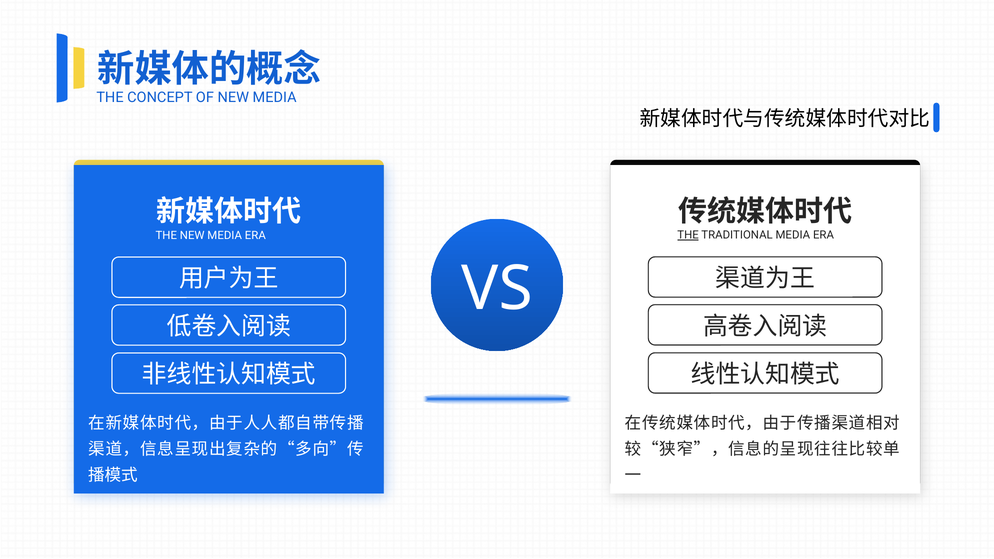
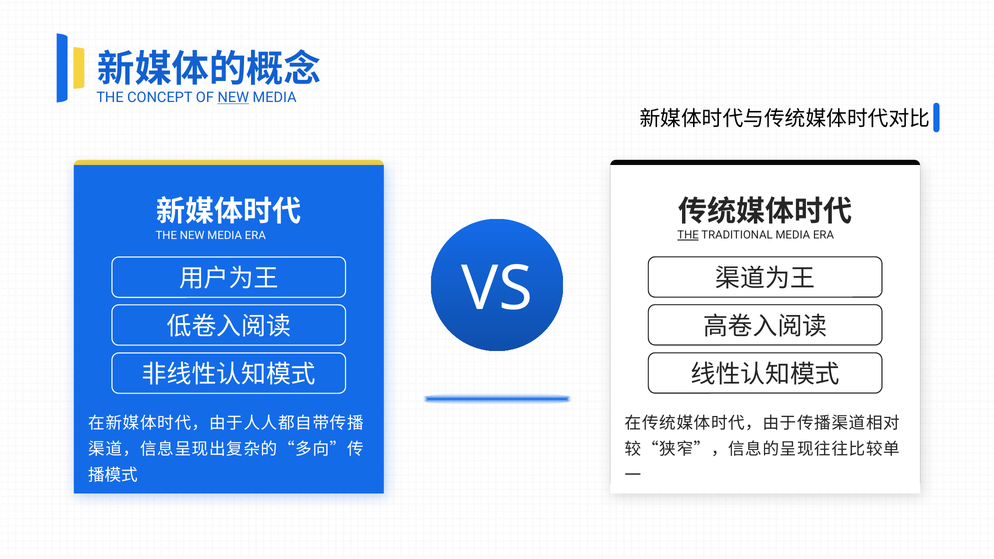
NEW underline: none -> present (233, 98)
